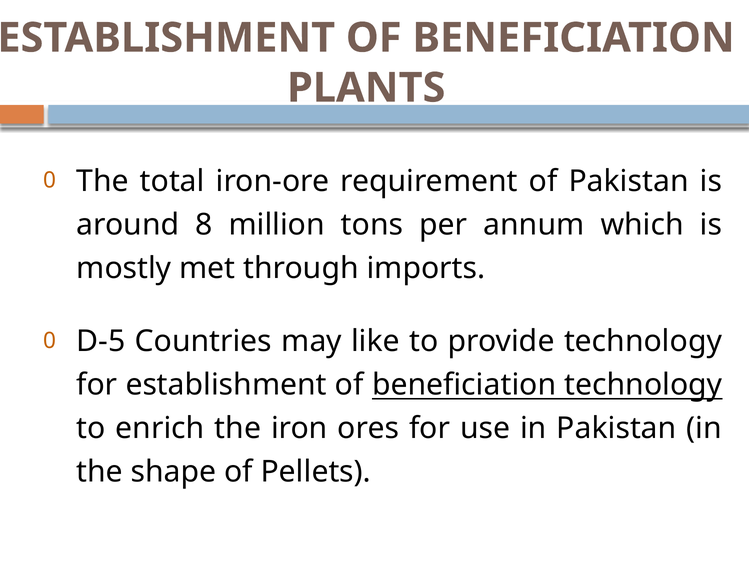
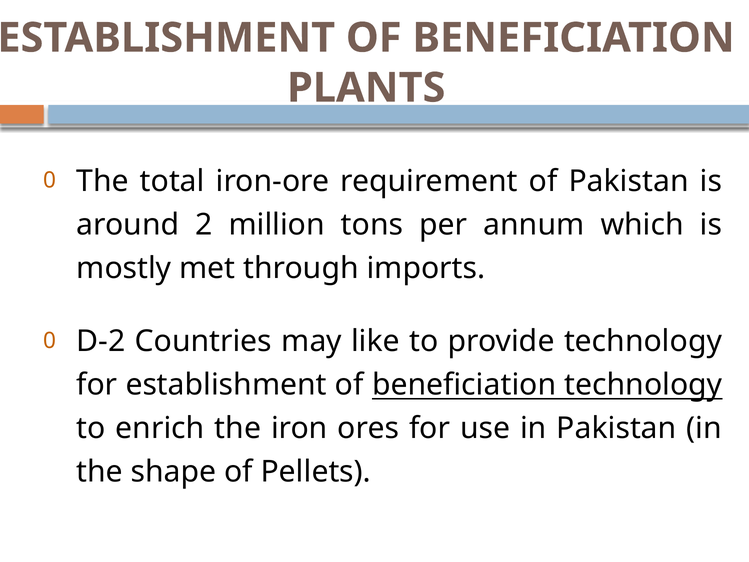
8: 8 -> 2 (204, 225)
D-5: D-5 -> D-2 (101, 341)
